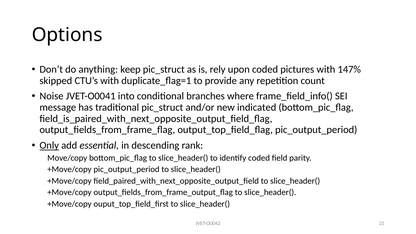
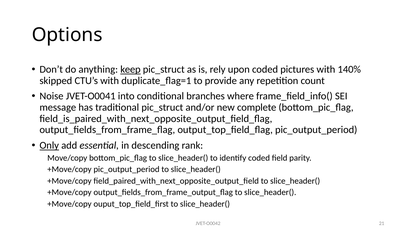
keep underline: none -> present (130, 69)
147%: 147% -> 140% (349, 69)
indicated: indicated -> complete (257, 107)
